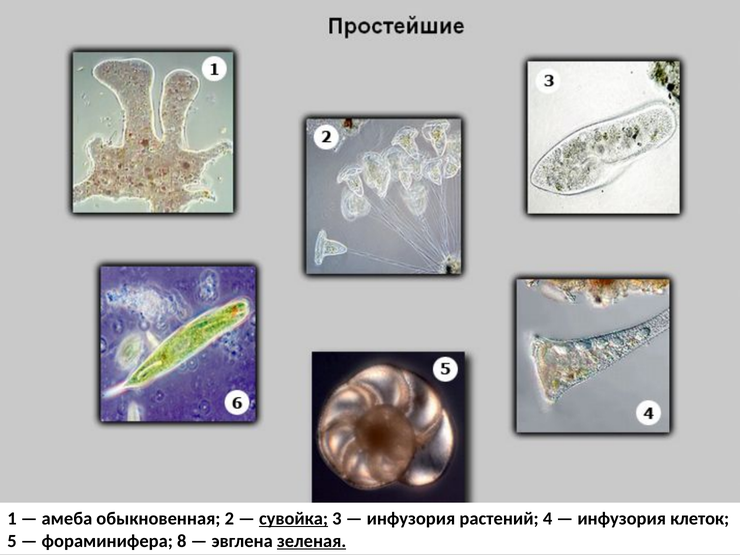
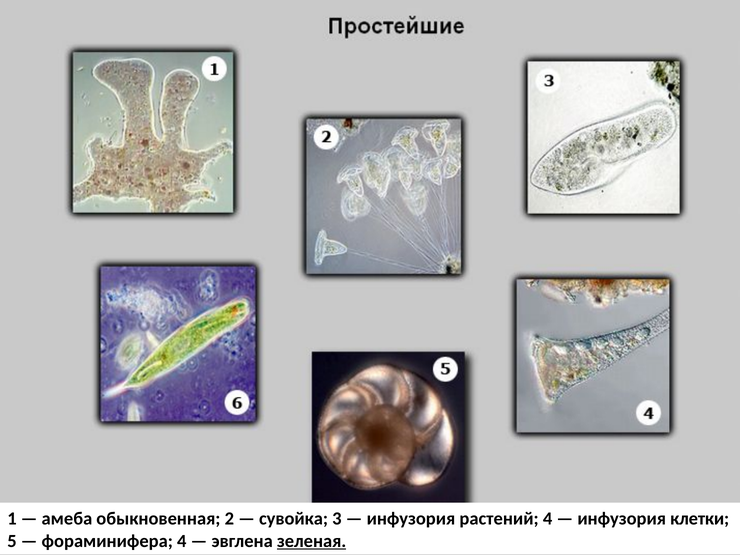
сувойка underline: present -> none (294, 519)
клеток: клеток -> клетки (700, 519)
фораминифера 8: 8 -> 4 (182, 541)
